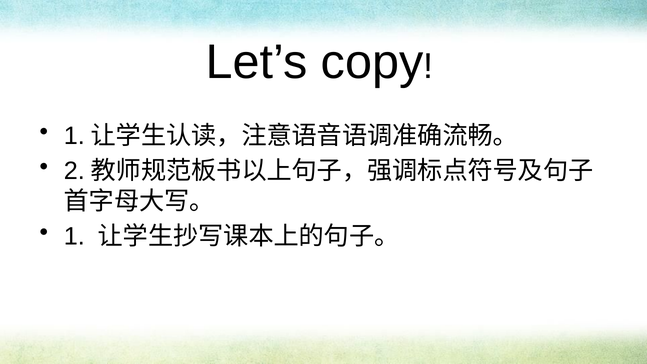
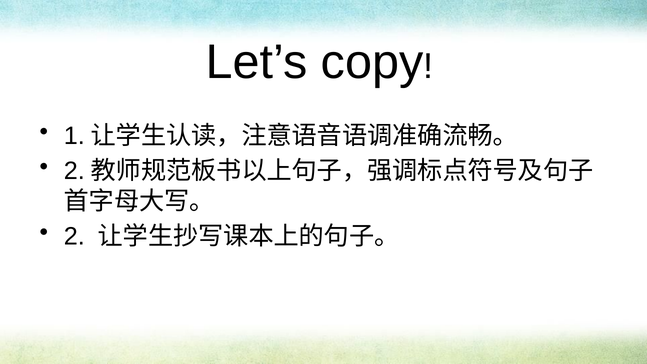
1: 1 -> 2 (74, 237)
